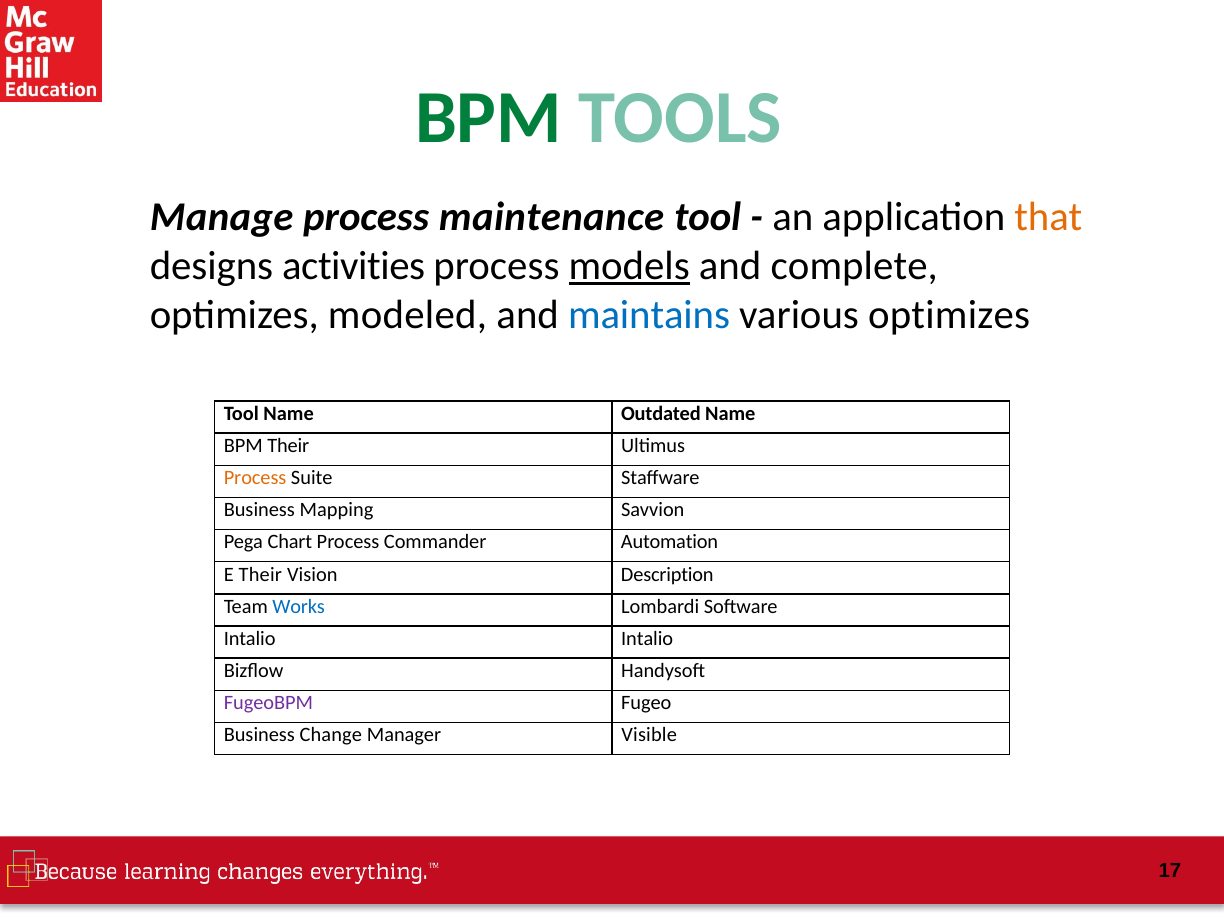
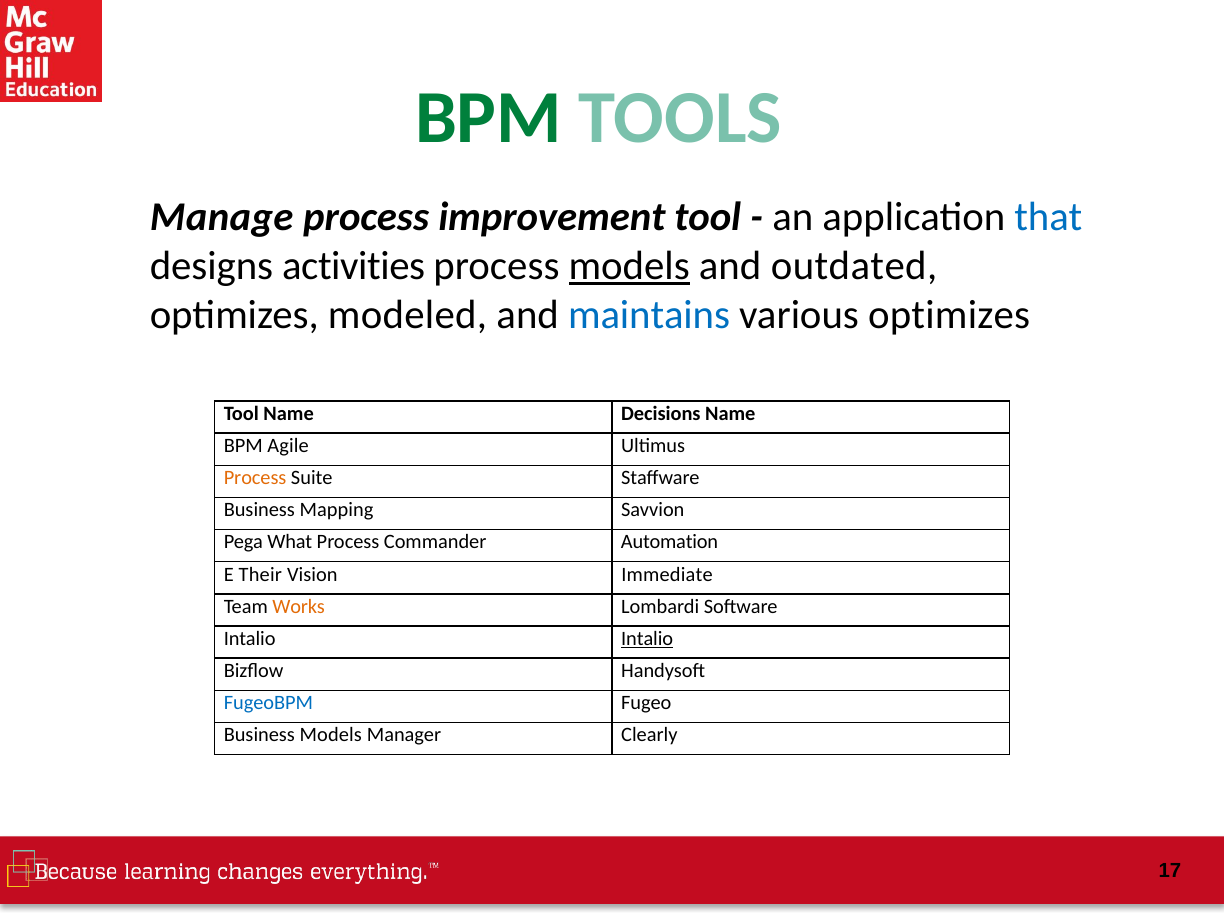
maintenance: maintenance -> improvement (552, 217)
that colour: orange -> blue (1048, 217)
complete: complete -> outdated (854, 266)
Outdated: Outdated -> Decisions (661, 414)
BPM Their: Their -> Agile (288, 446)
Chart: Chart -> What (290, 542)
Description: Description -> Immediate (667, 574)
Works colour: blue -> orange (299, 606)
Intalio underline: none -> present (647, 639)
FugeoBPM colour: purple -> blue (268, 703)
Business Change: Change -> Models (331, 735)
Visible: Visible -> Clearly (649, 735)
